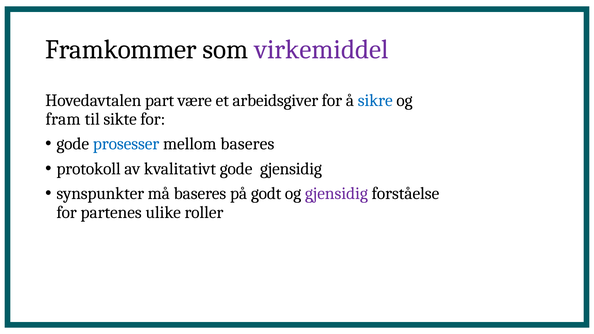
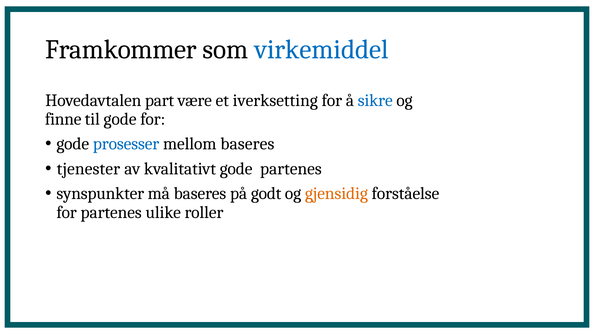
virkemiddel colour: purple -> blue (321, 49)
arbeidsgiver: arbeidsgiver -> iverksetting (275, 100)
fram: fram -> finne (63, 119)
til sikte: sikte -> gode (120, 119)
protokoll: protokoll -> tjenester (88, 169)
gode gjensidig: gjensidig -> partenes (291, 169)
gjensidig colour: purple -> orange (336, 194)
